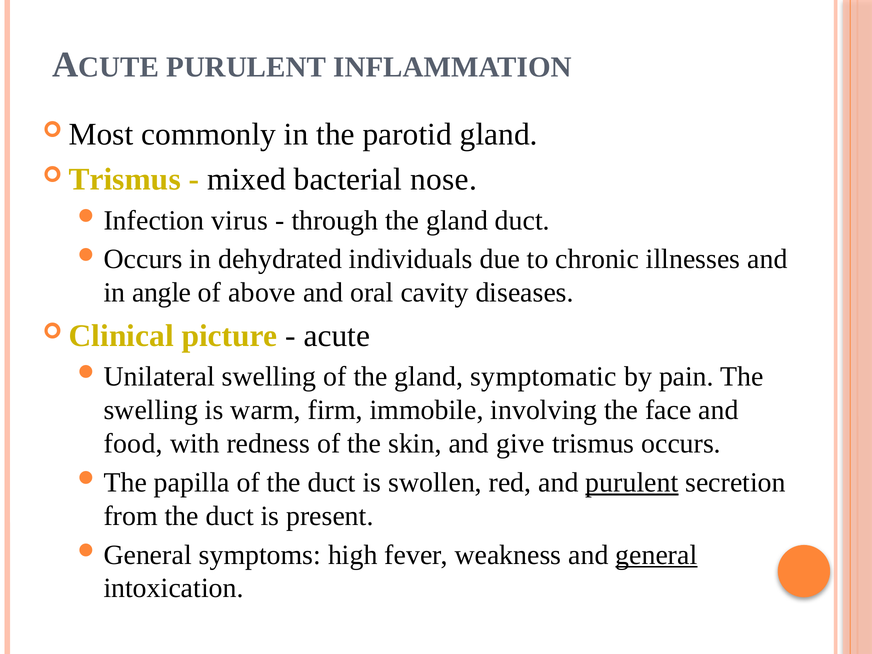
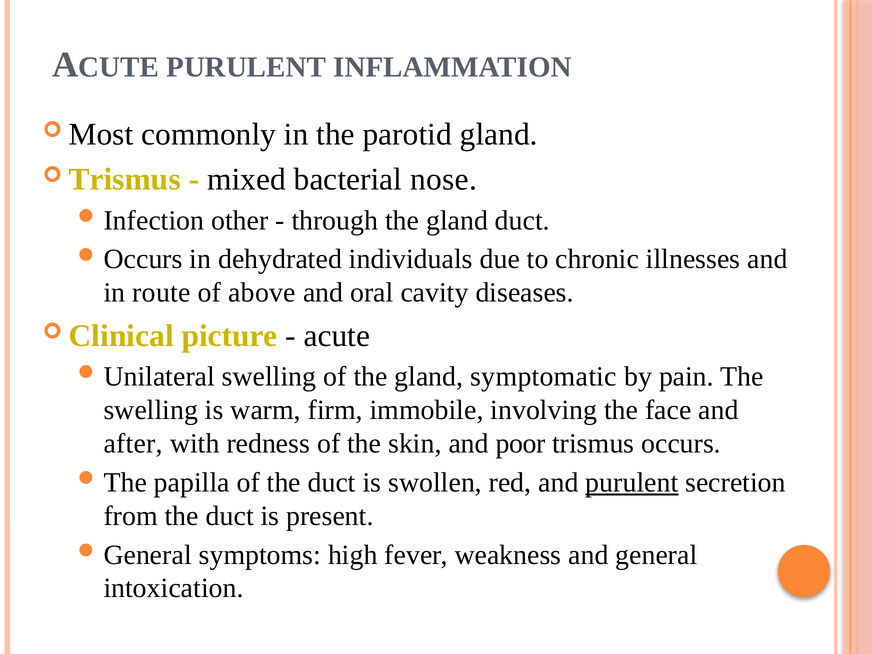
virus: virus -> other (240, 220)
angle: angle -> route (161, 293)
food: food -> after (133, 443)
give: give -> poor (521, 443)
general underline: present -> none (656, 555)
